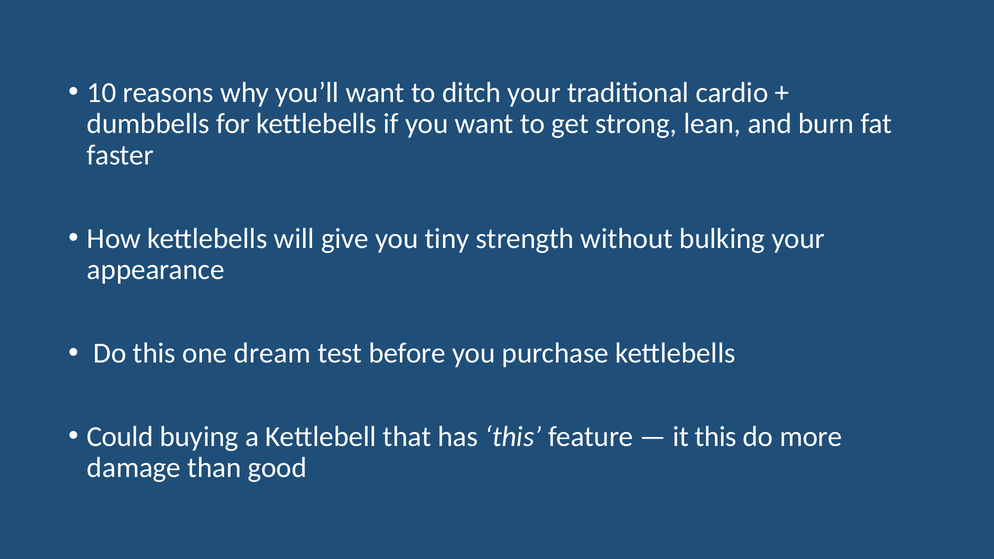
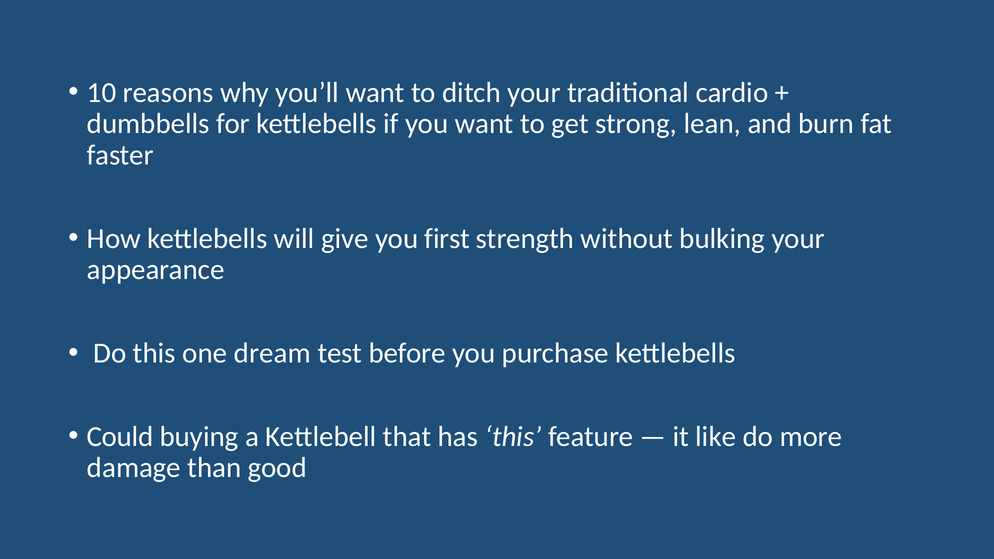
tiny: tiny -> first (447, 239)
it this: this -> like (716, 437)
